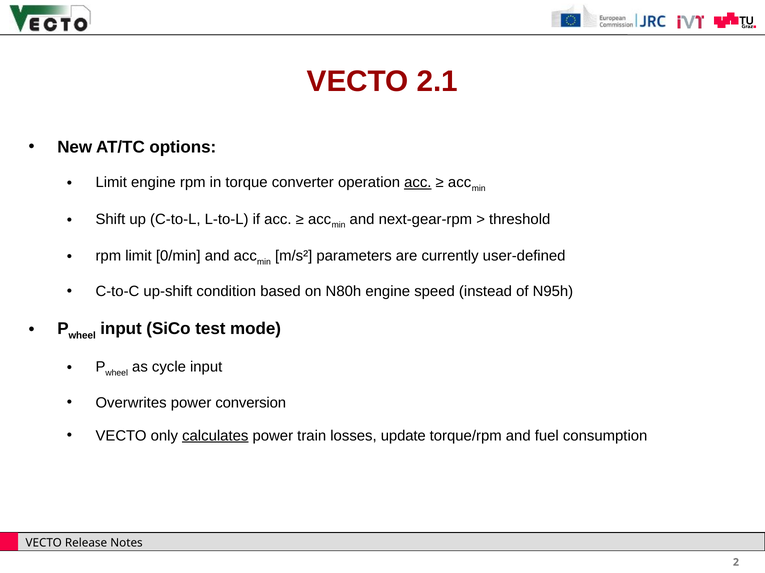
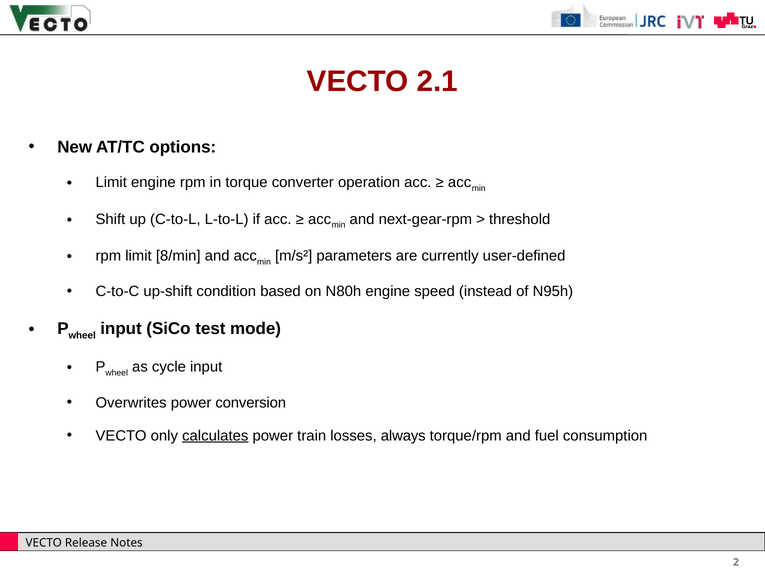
acc underline: present -> none (418, 183)
0/min: 0/min -> 8/min (178, 256)
update: update -> always (403, 436)
